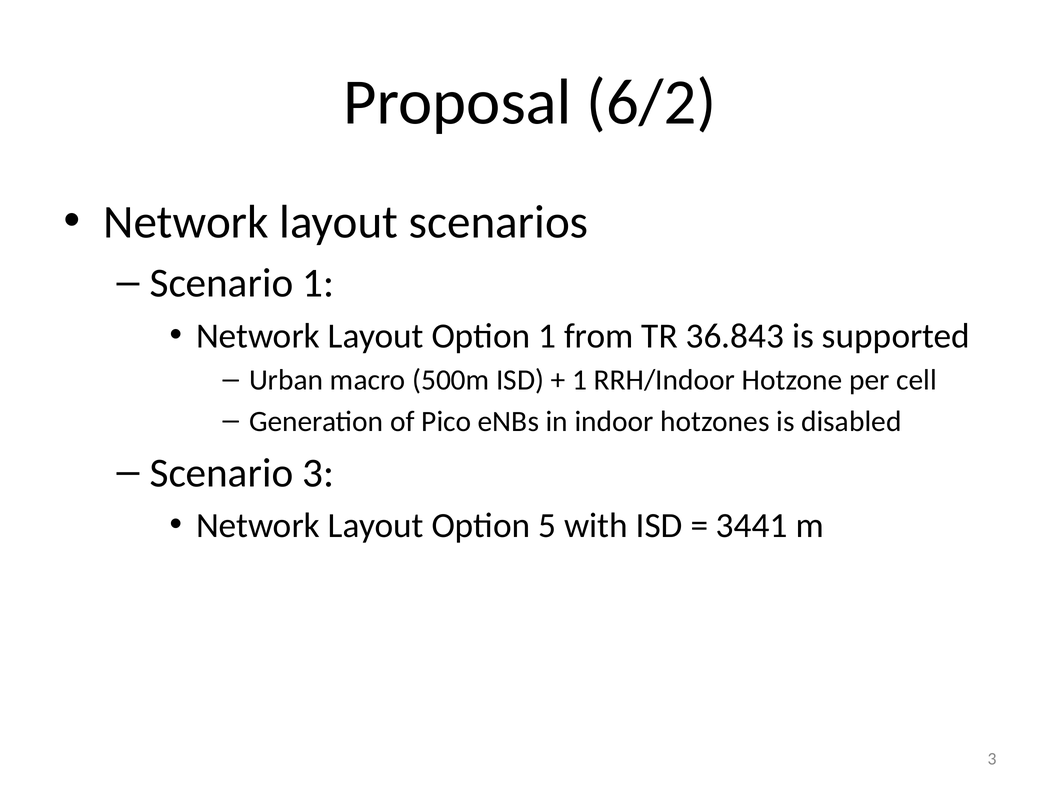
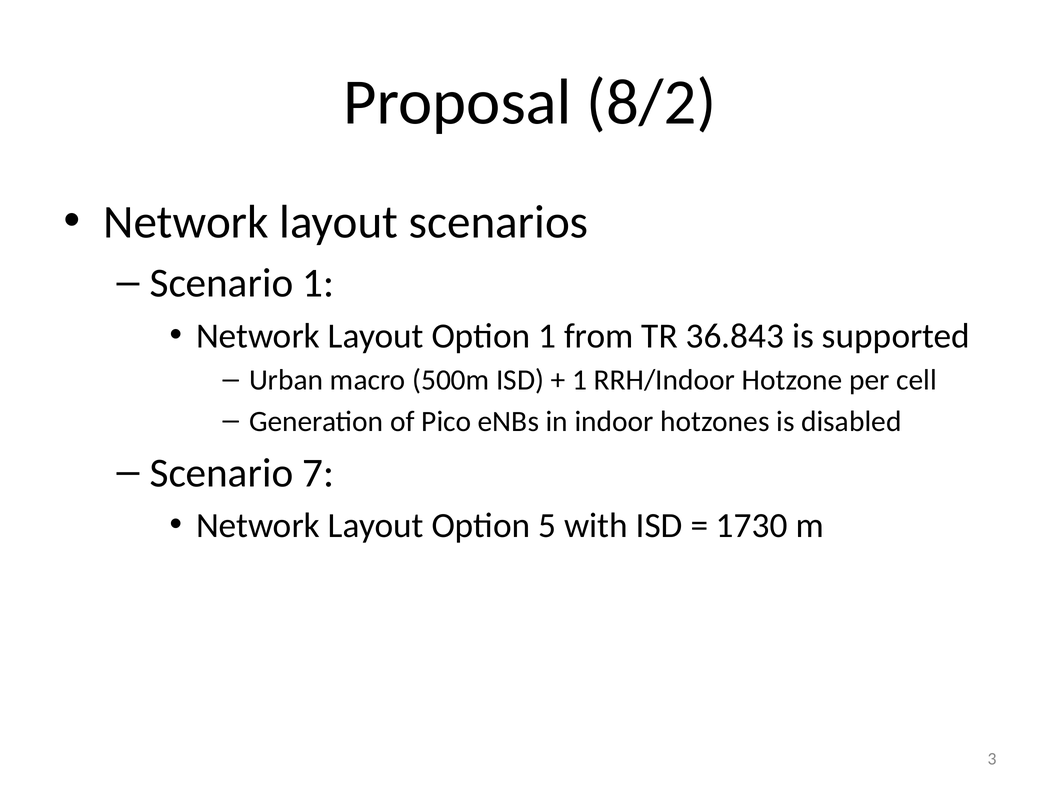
6/2: 6/2 -> 8/2 (651, 103)
Scenario 3: 3 -> 7 (318, 473)
3441: 3441 -> 1730 (752, 526)
